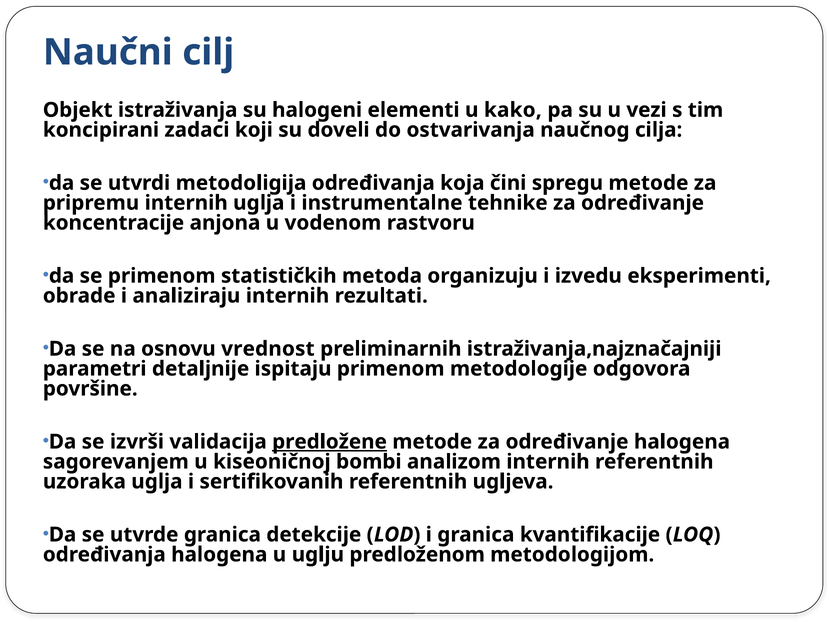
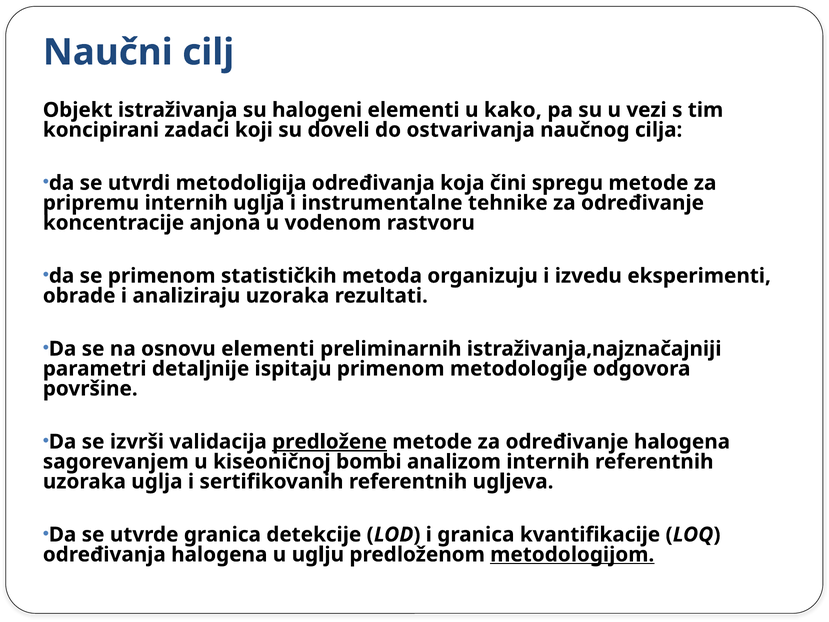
analiziraju internih: internih -> uzoraka (288, 296)
osnovu vrednost: vrednost -> elementi (268, 349)
metodologijom underline: none -> present (572, 554)
